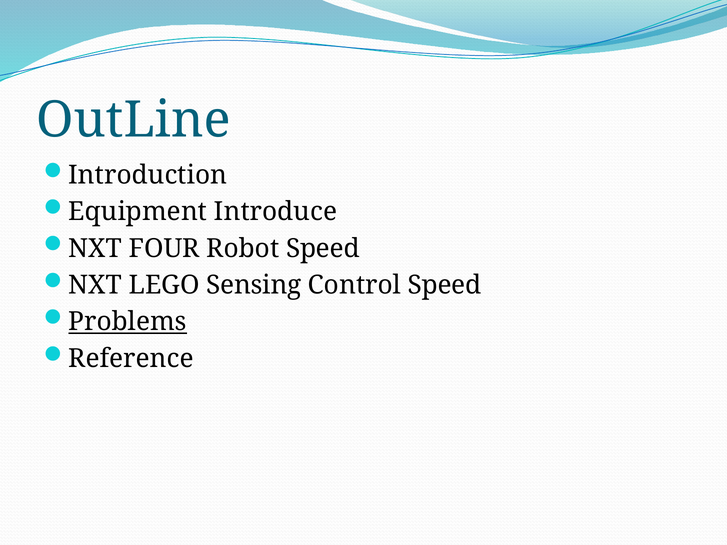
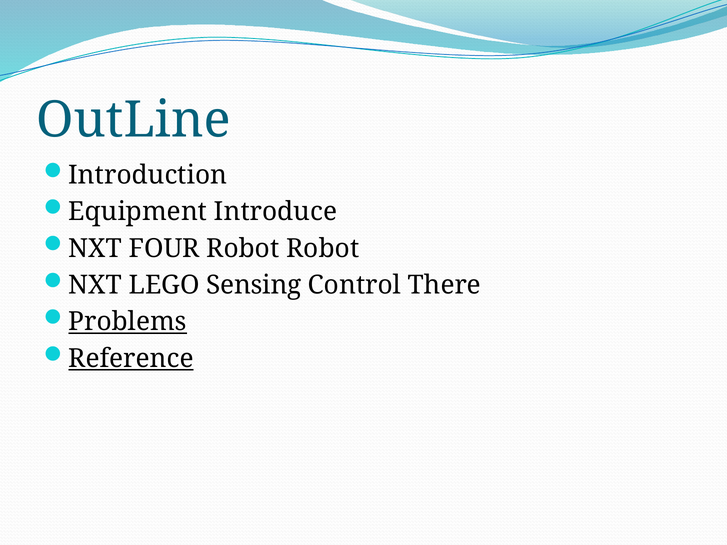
Robot Speed: Speed -> Robot (323, 248)
Control Speed: Speed -> There (444, 285)
Reference underline: none -> present (131, 359)
